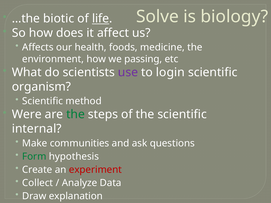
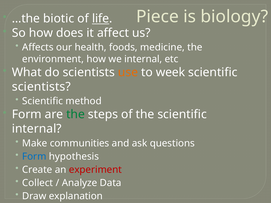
Solve: Solve -> Piece (157, 17)
we passing: passing -> internal (143, 59)
use colour: purple -> orange (128, 72)
login: login -> week (170, 72)
organism: organism -> scientists (41, 87)
Were: Were -> Form (27, 115)
Form colour: green -> blue (34, 157)
